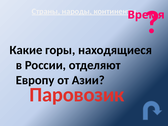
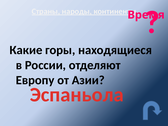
Паровозик: Паровозик -> Эспаньола (77, 95)
